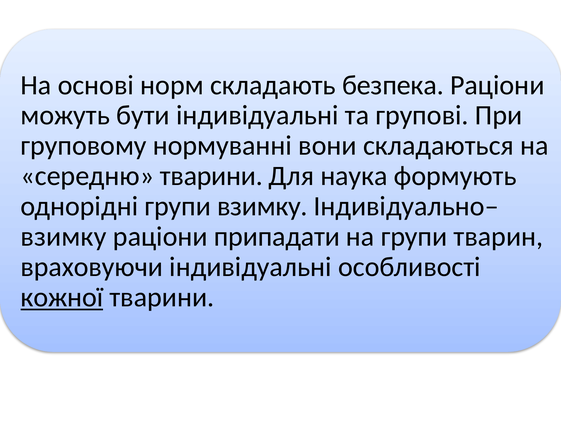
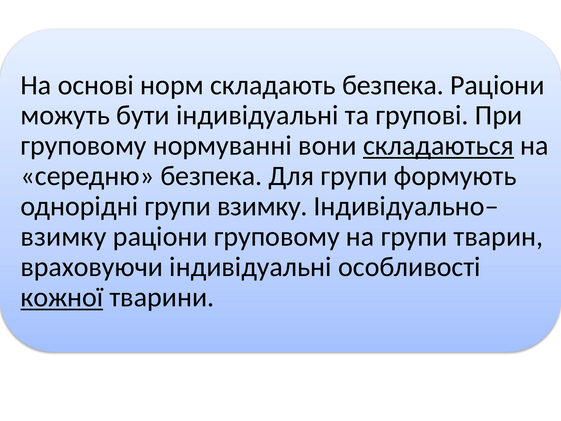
складаються underline: none -> present (438, 146)
середню тварини: тварини -> безпека (211, 176)
Для наука: наука -> групи (354, 176)
раціони припадати: припадати -> груповому (277, 237)
